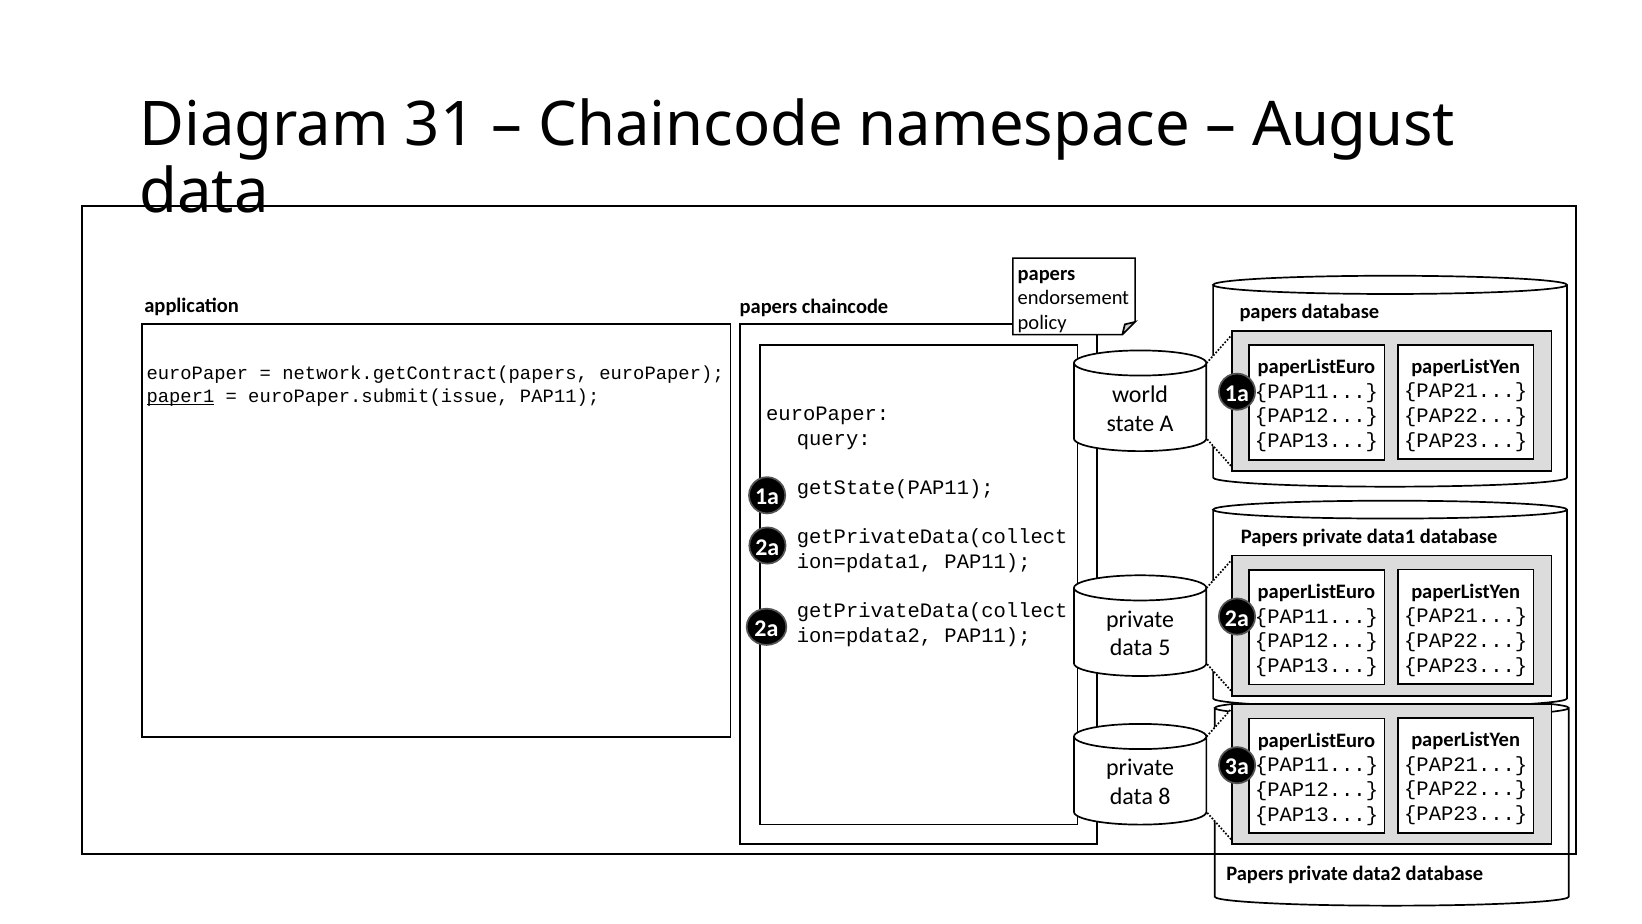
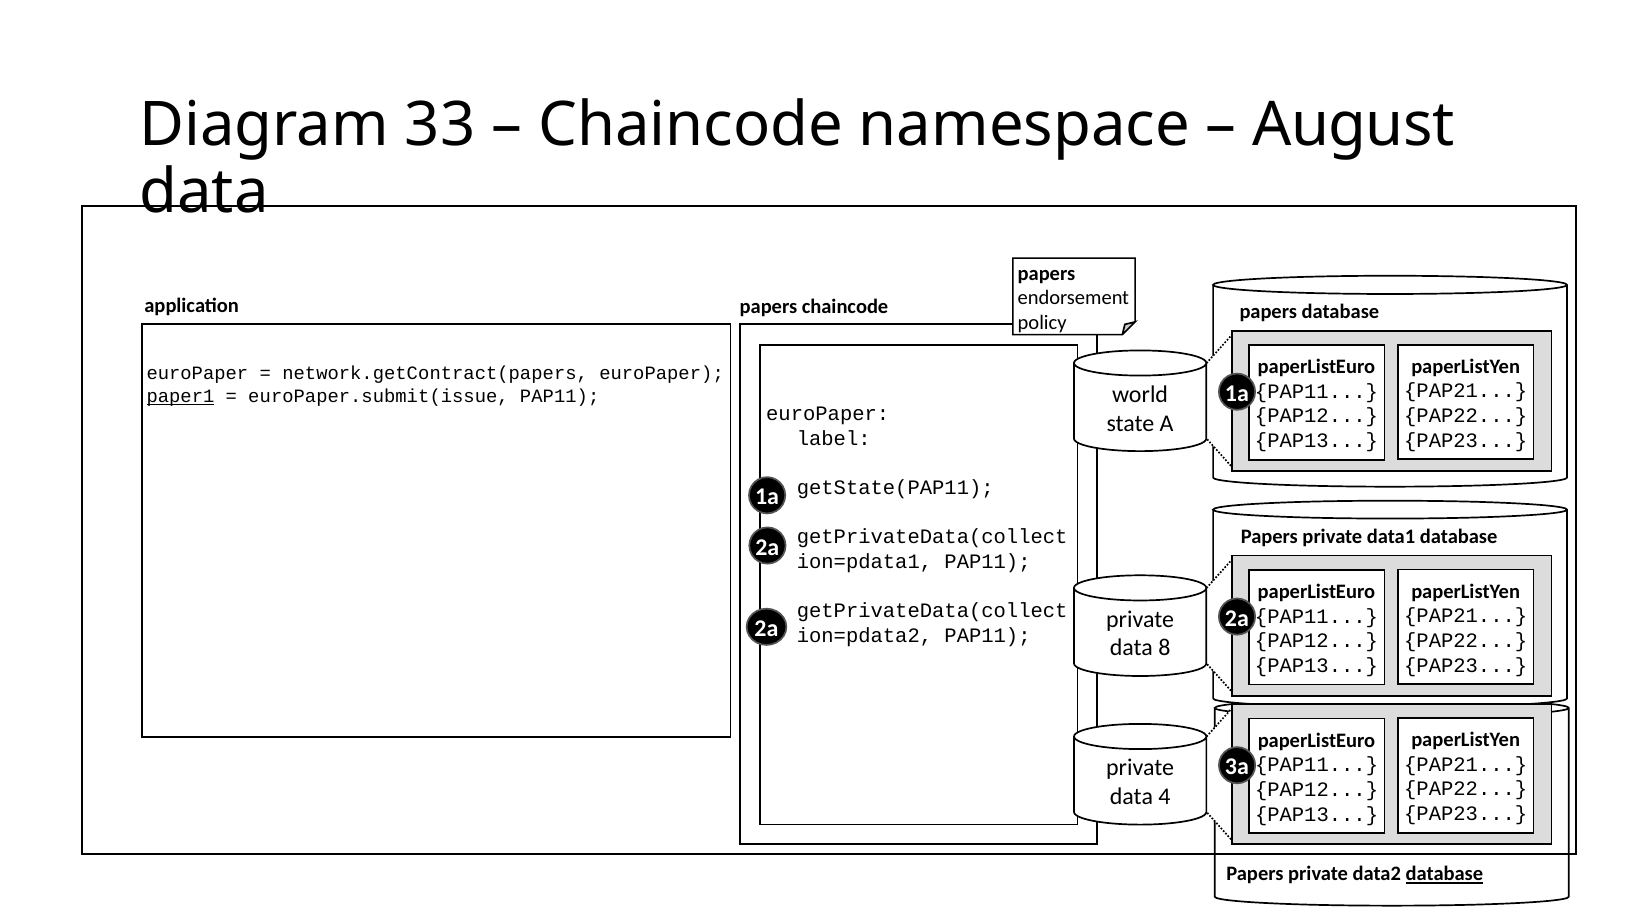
31: 31 -> 33 (440, 125)
query: query -> label (834, 438)
5: 5 -> 8 (1164, 648)
8: 8 -> 4 (1164, 796)
database underline: none -> present (1444, 874)
